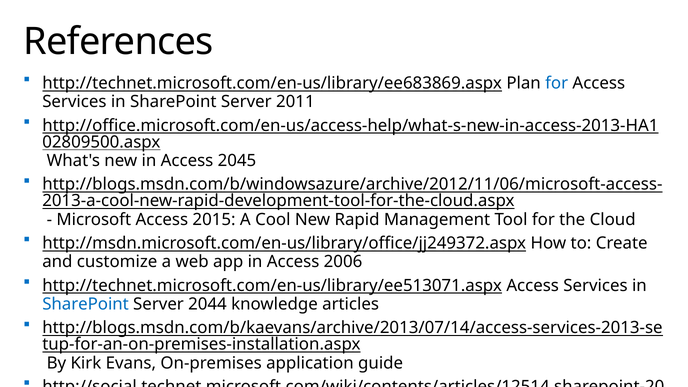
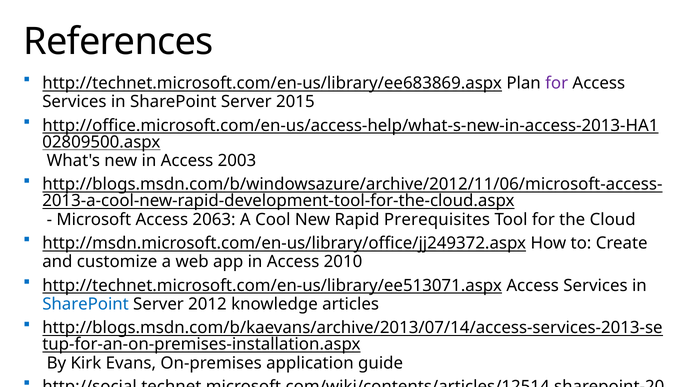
for colour: blue -> purple (557, 83)
2011: 2011 -> 2015 (295, 102)
2045: 2045 -> 2003 (237, 161)
2015: 2015 -> 2063 (214, 220)
Management: Management -> Prerequisites (437, 220)
2006: 2006 -> 2010 (343, 262)
2044: 2044 -> 2012 (207, 304)
